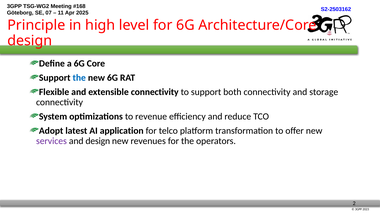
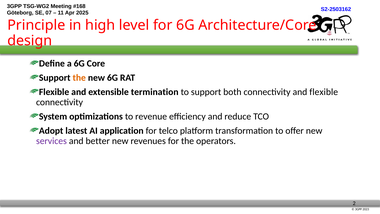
the colour: blue -> orange (79, 78)
extensible connectivity: connectivity -> termination (155, 92)
and storage: storage -> flexible (324, 92)
and design: design -> better (98, 141)
